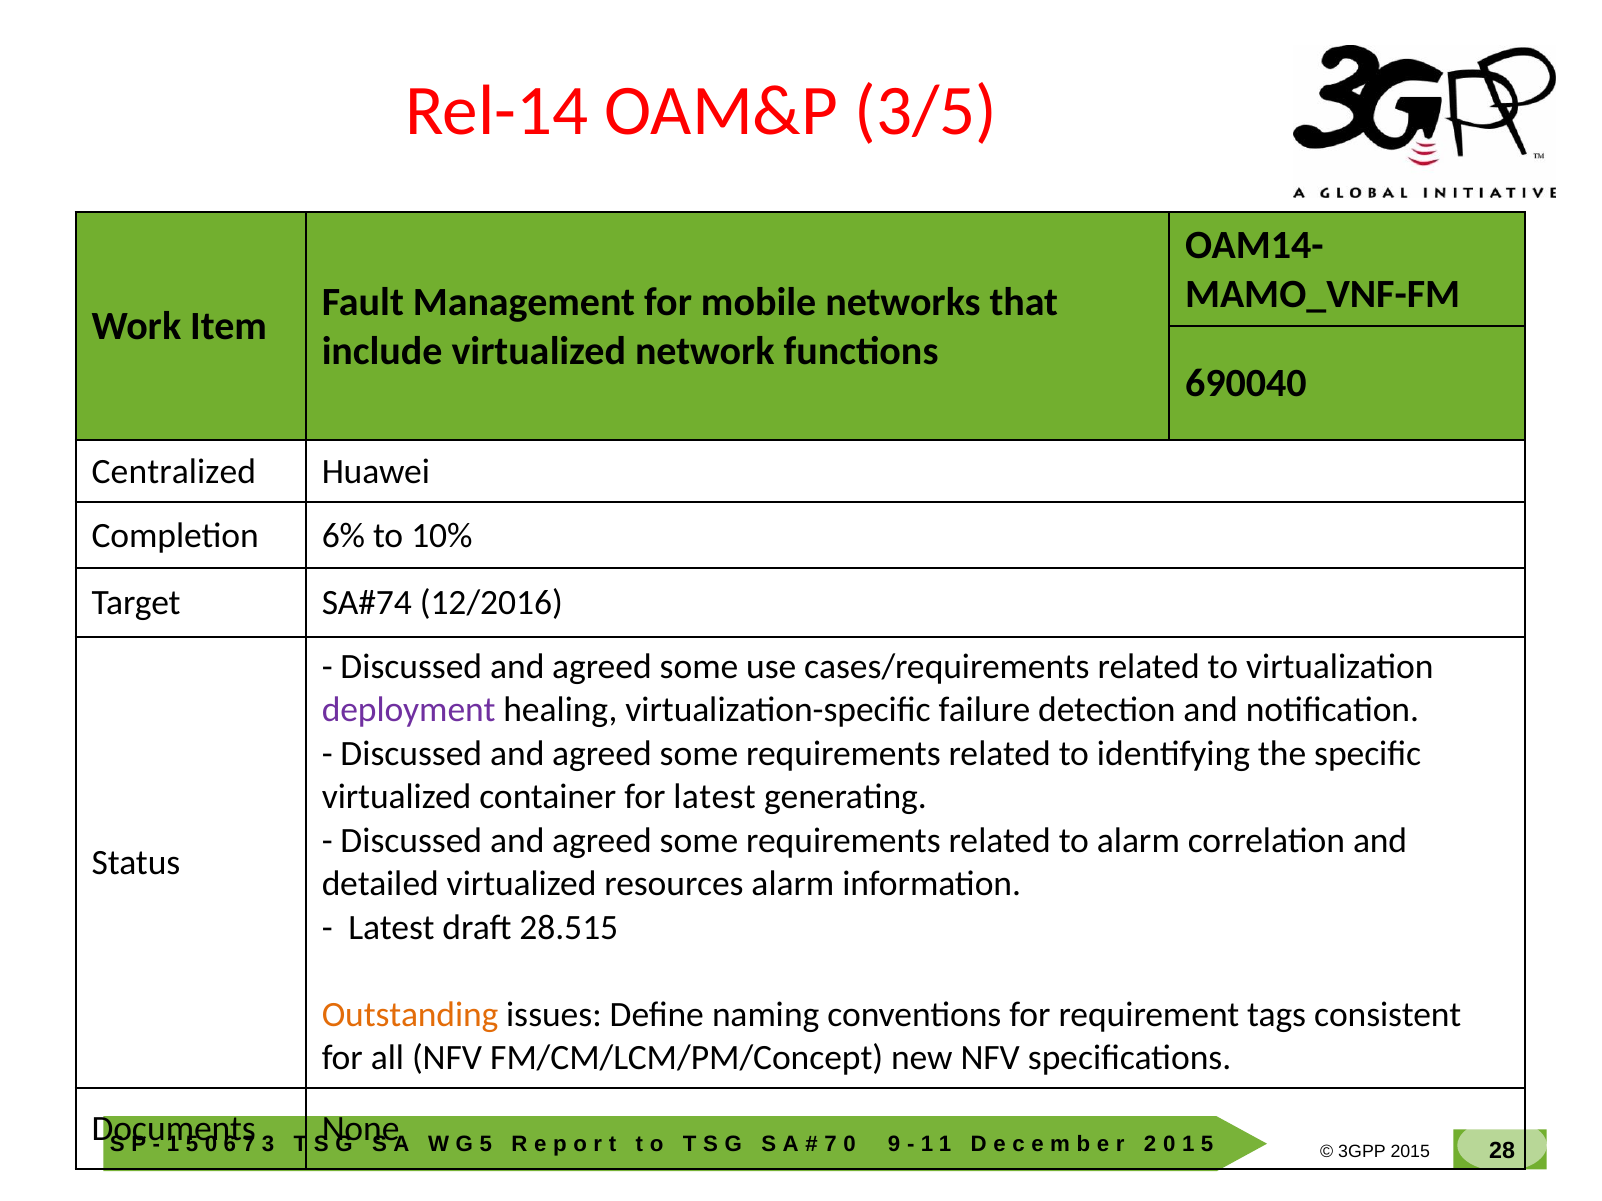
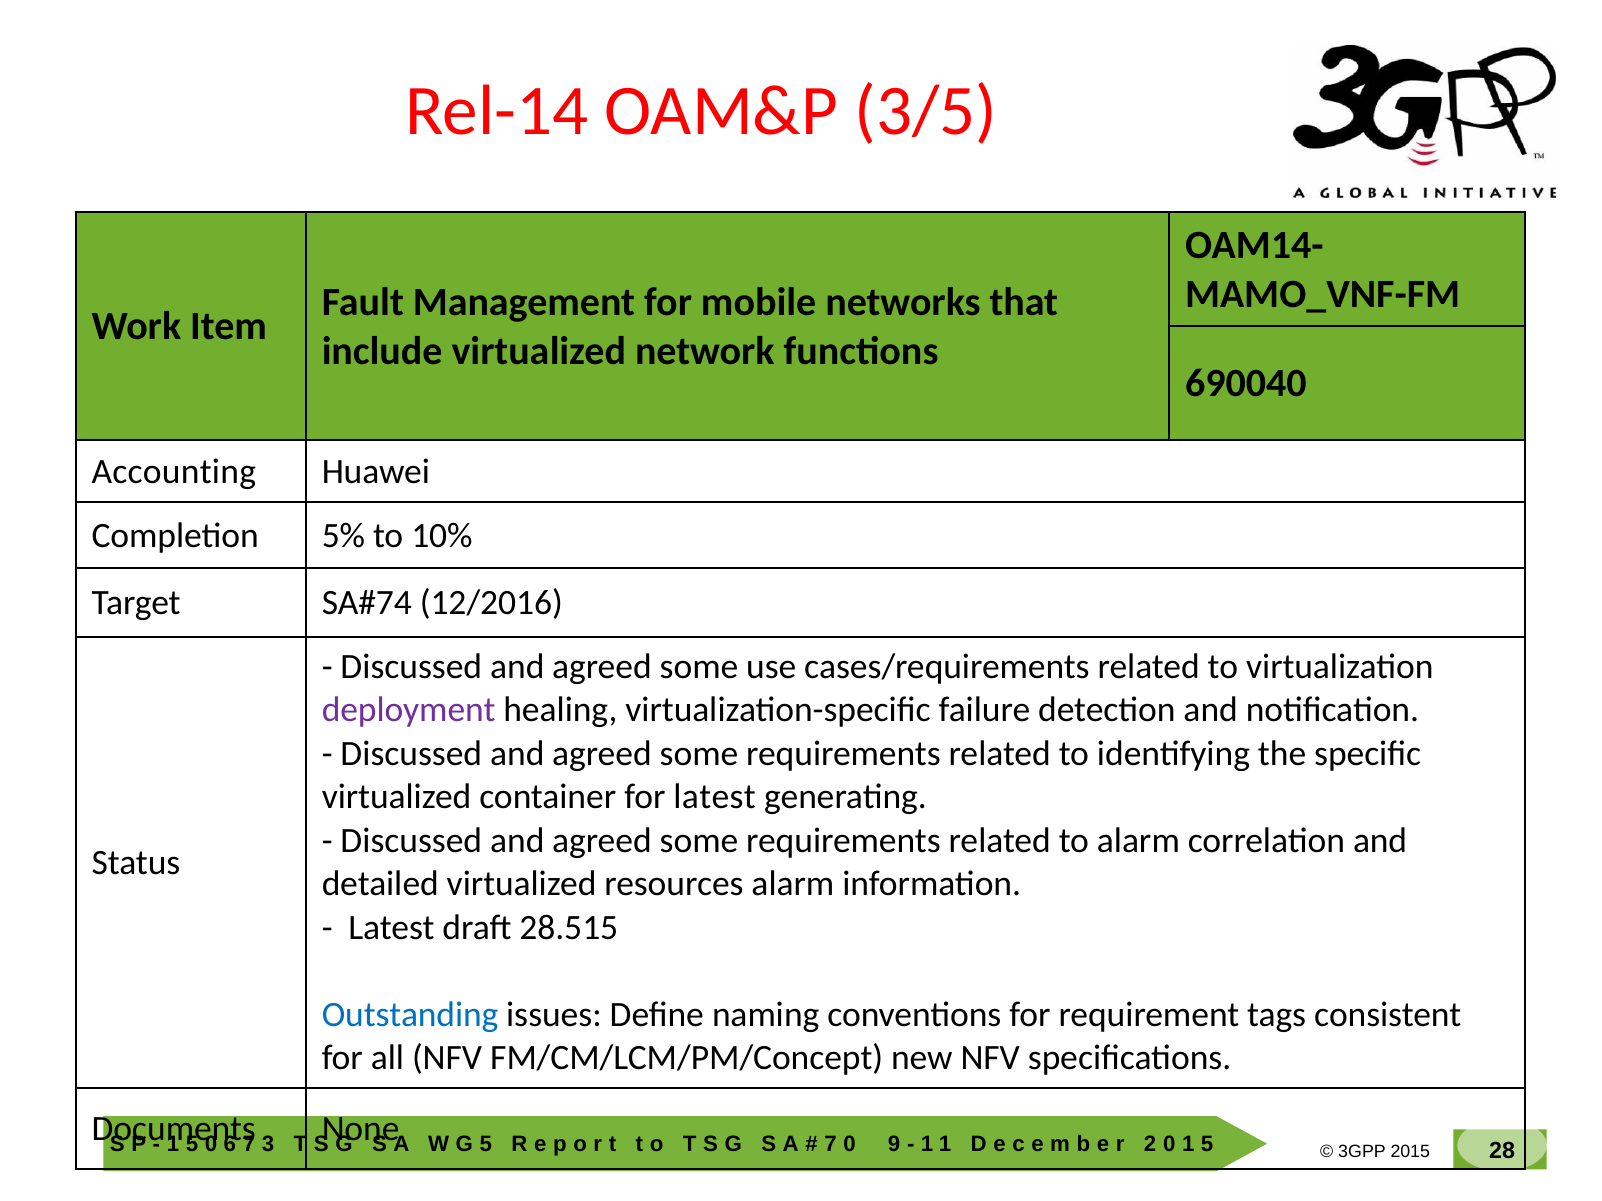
Centralized: Centralized -> Accounting (174, 472)
6%: 6% -> 5% (343, 536)
Outstanding colour: orange -> blue (410, 1015)
